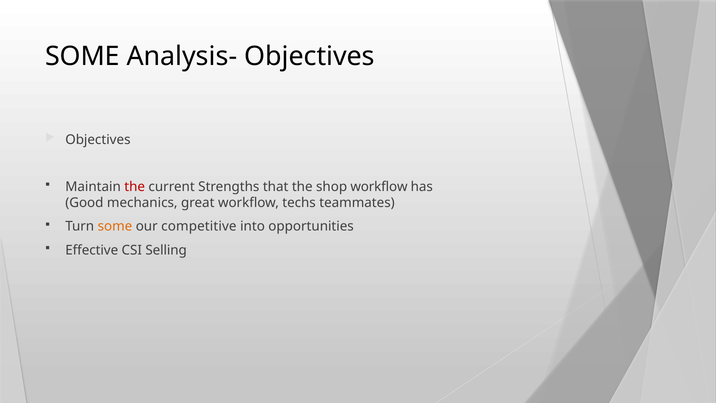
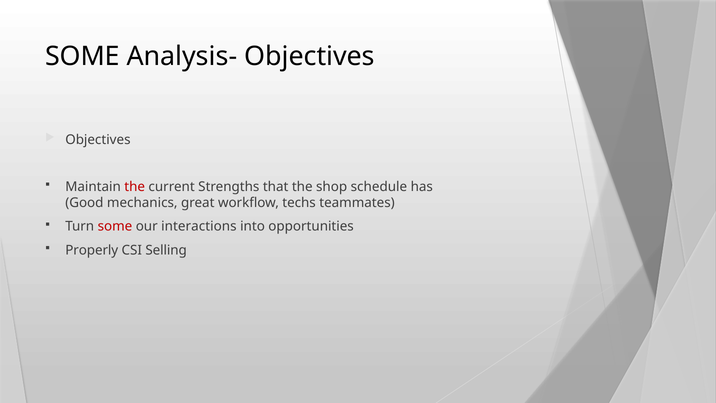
shop workflow: workflow -> schedule (379, 187)
some colour: orange -> red (115, 226)
competitive: competitive -> interactions (199, 226)
Effective: Effective -> Properly (92, 250)
